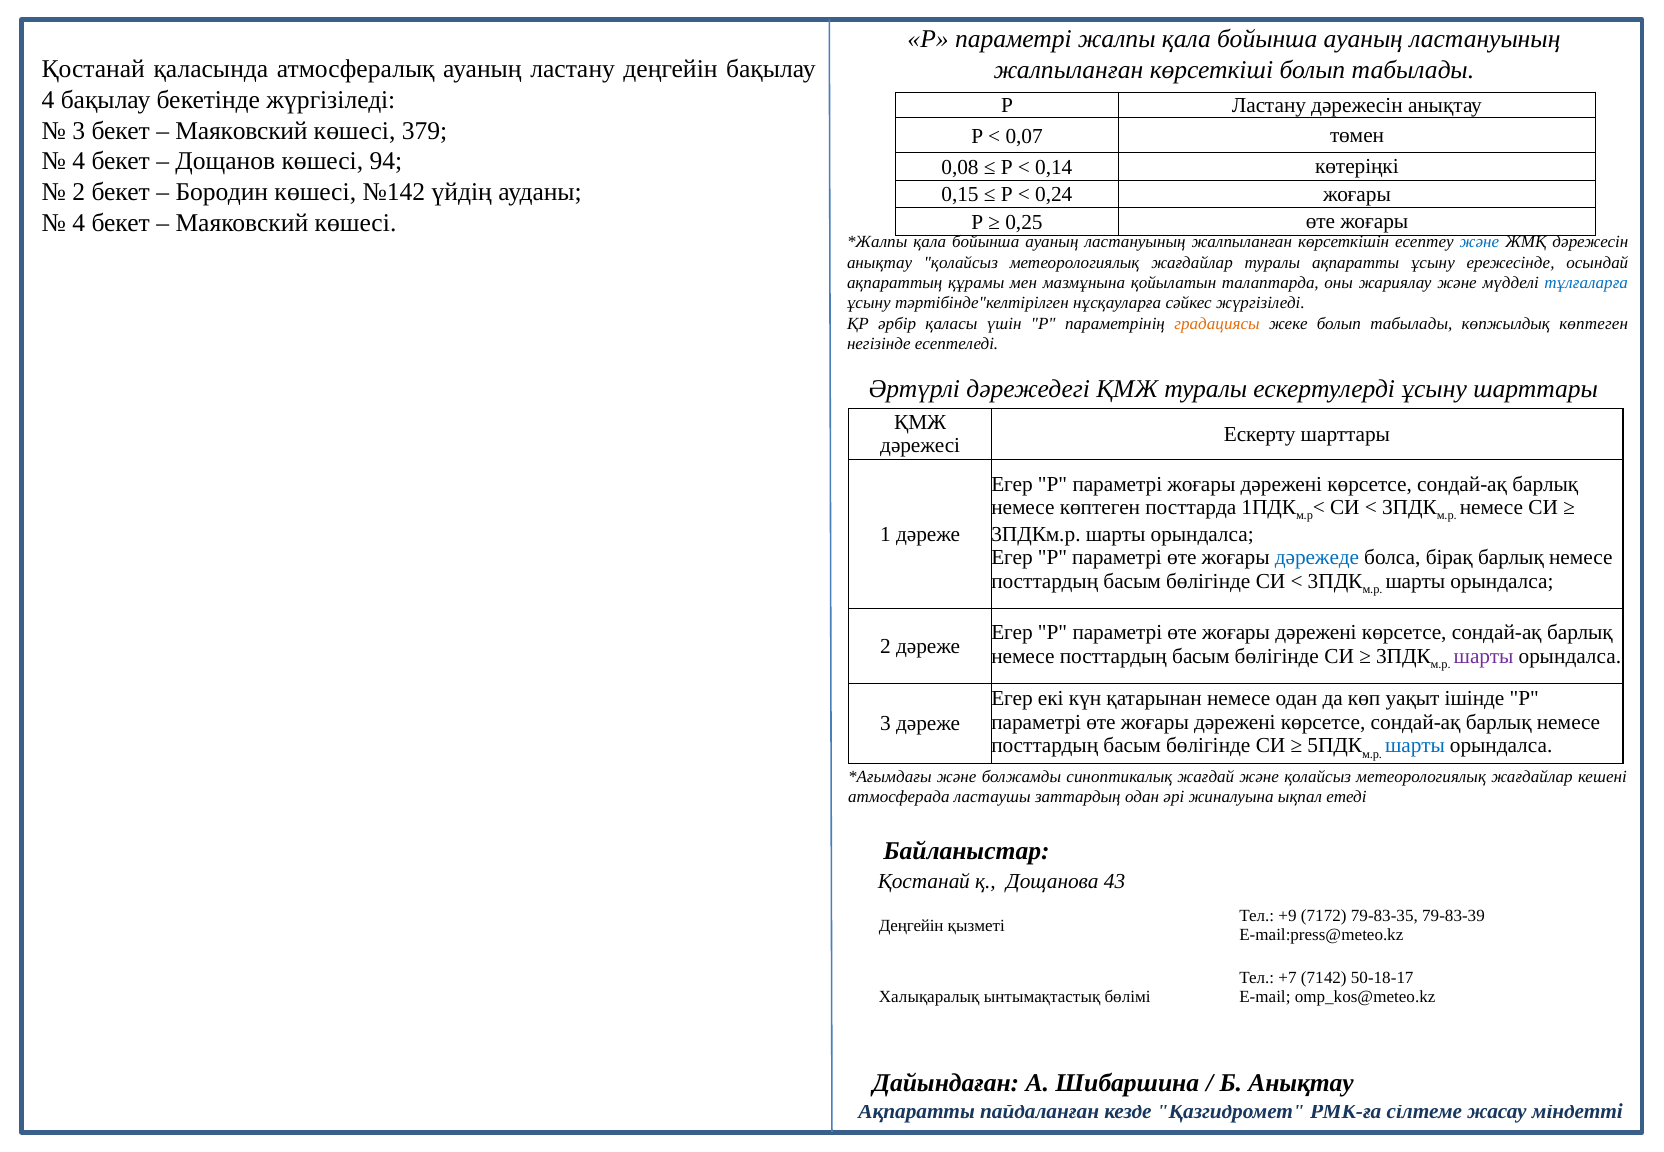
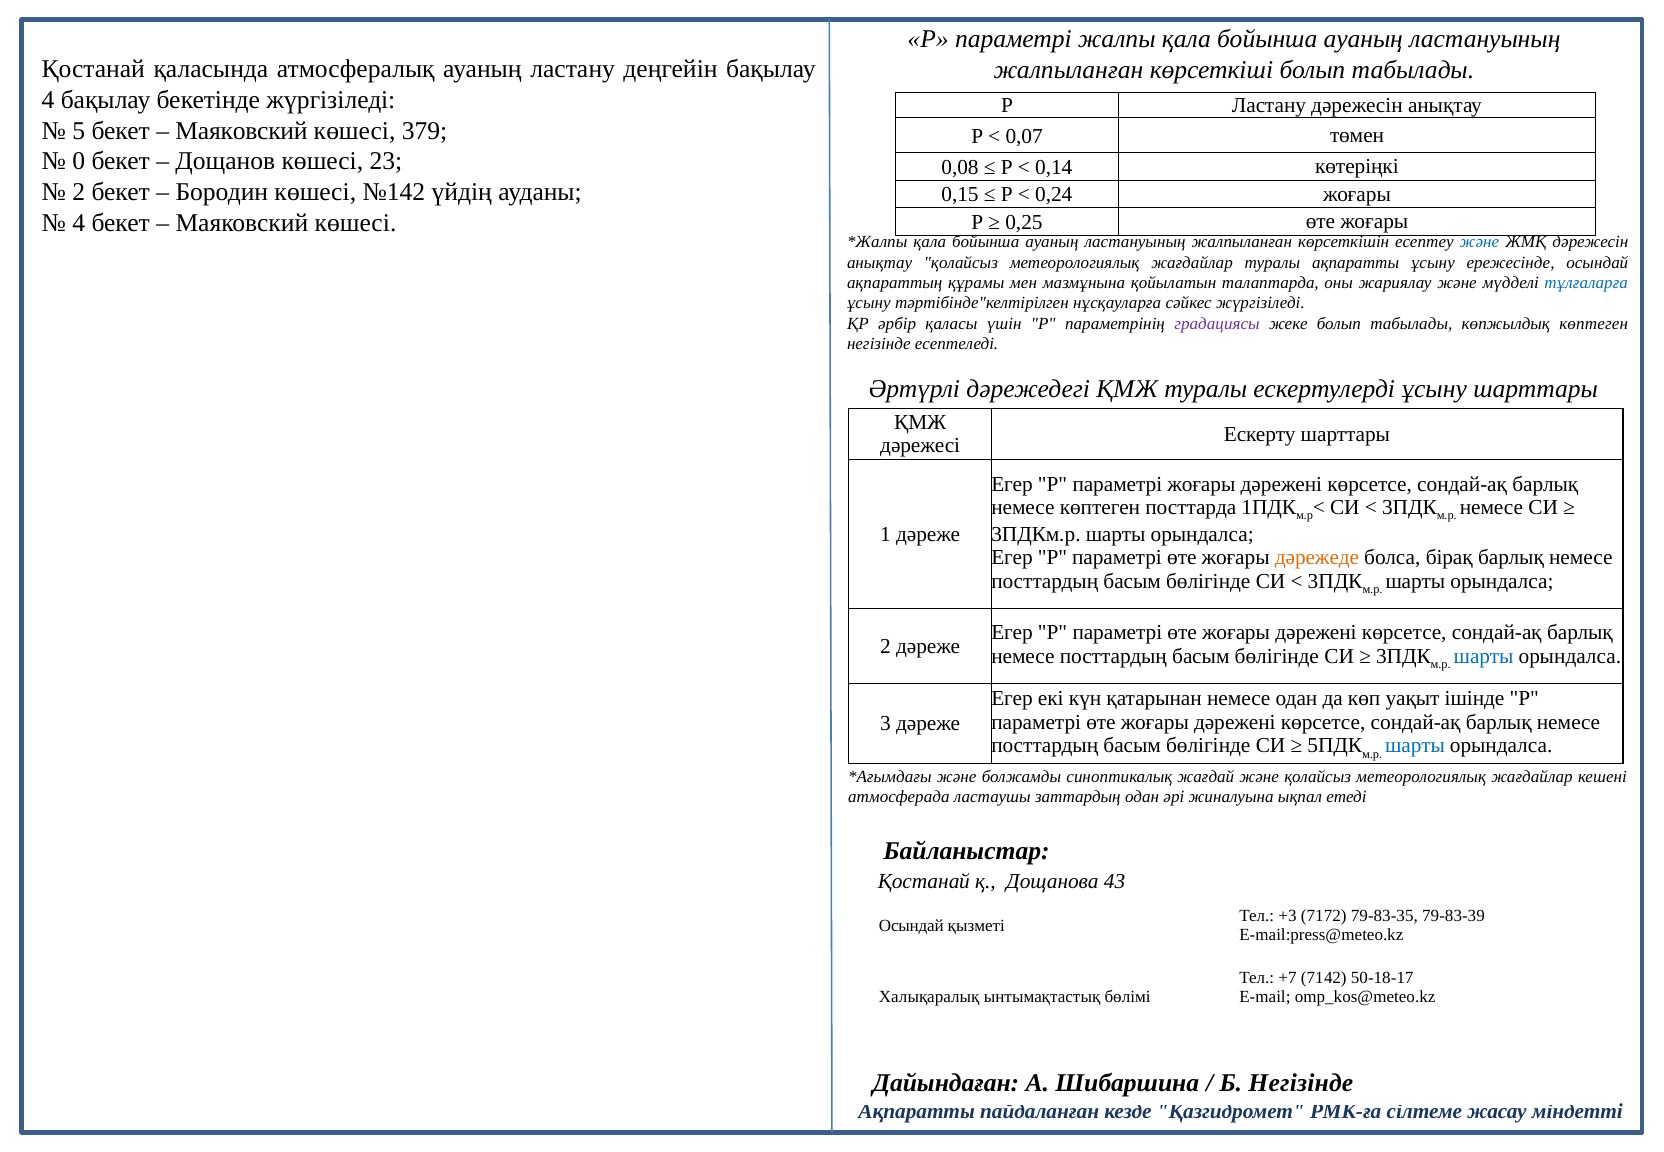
3: 3 -> 5 (79, 131)
4: 4 -> 0 (79, 161)
94: 94 -> 23 (386, 161)
градациясы colour: orange -> purple (1217, 324)
дәрежеде colour: blue -> orange (1317, 558)
шарты colour: purple -> blue (1484, 656)
+9: +9 -> +3 (1287, 916)
Деңгейін: Деңгейін -> Осындай (911, 926)
Б Анықтау: Анықтау -> Негізінде (1301, 1083)
